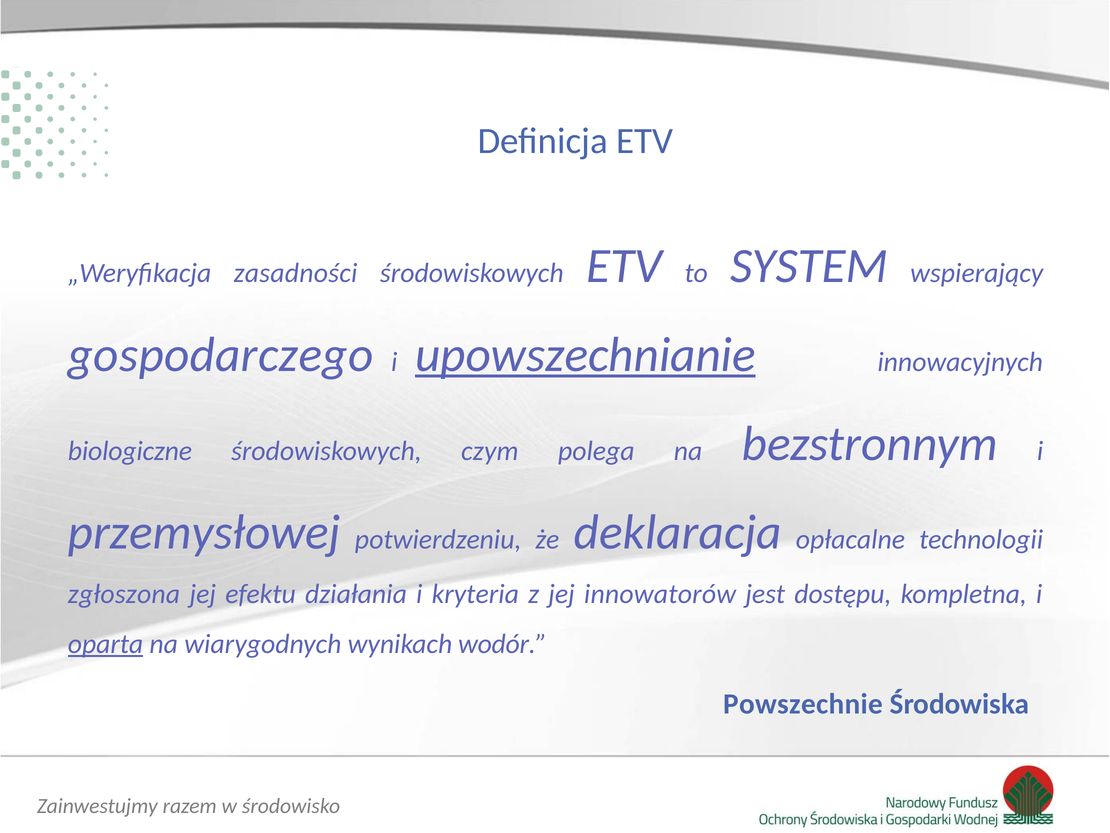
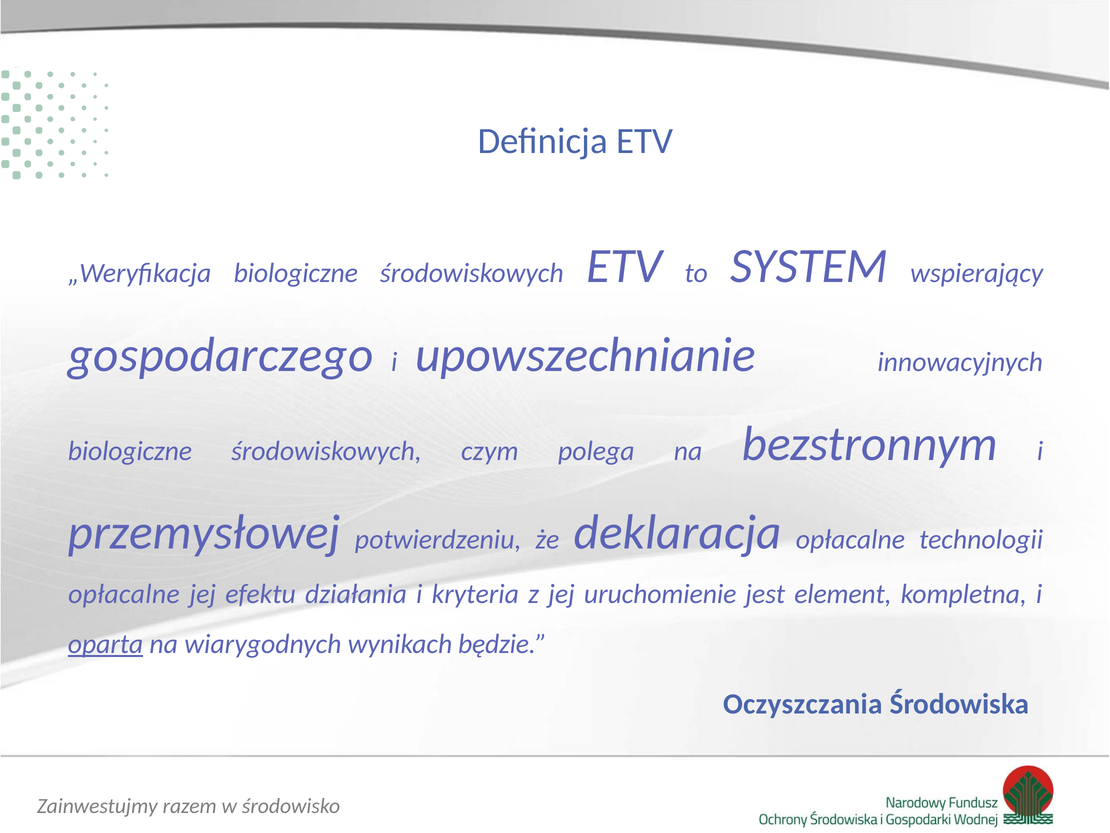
„Weryfikacja zasadności: zasadności -> biologiczne (296, 273)
upowszechnianie underline: present -> none (585, 355)
zgłoszona: zgłoszona -> opłacalne (124, 594)
innowatorów: innowatorów -> uruchomienie (660, 594)
dostępu: dostępu -> element (843, 594)
wodór: wodór -> będzie (503, 644)
Powszechnie: Powszechnie -> Oczyszczania (803, 704)
